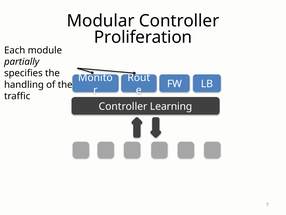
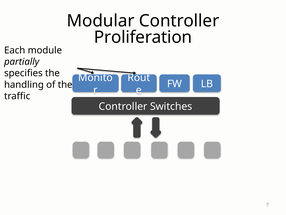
Learning: Learning -> Switches (171, 106)
